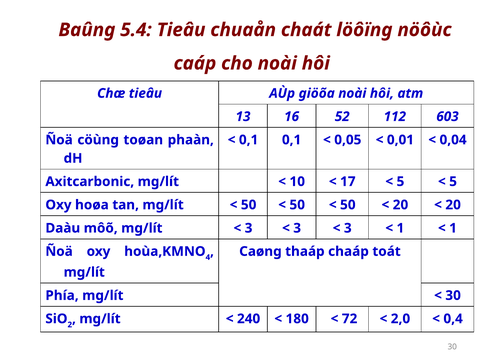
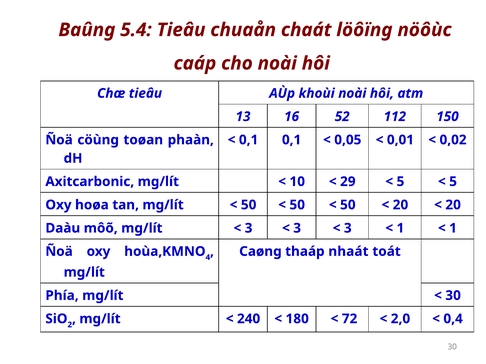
giöõa: giöõa -> khoùi (317, 93)
603: 603 -> 150 (447, 117)
0,04: 0,04 -> 0,02 (453, 140)
17: 17 -> 29 (348, 182)
chaáp: chaáp -> nhaát (348, 252)
